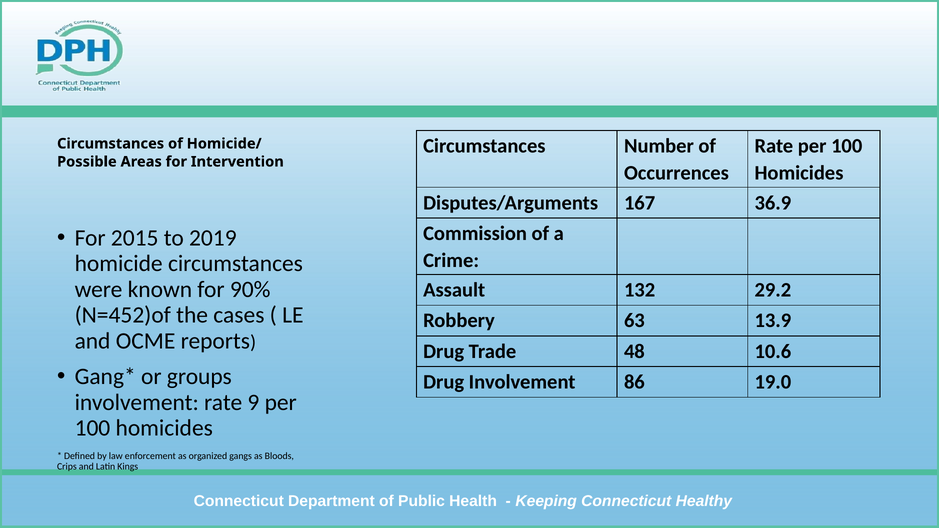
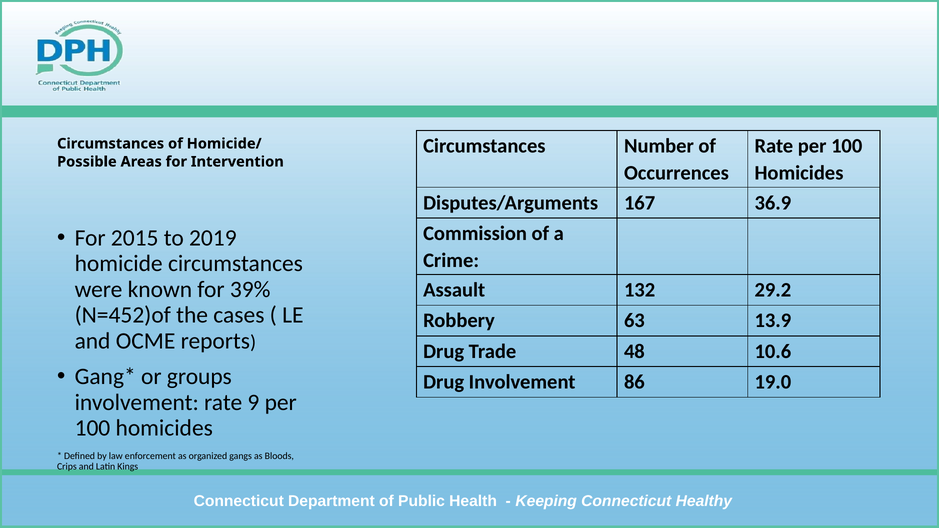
90%: 90% -> 39% (250, 290)
